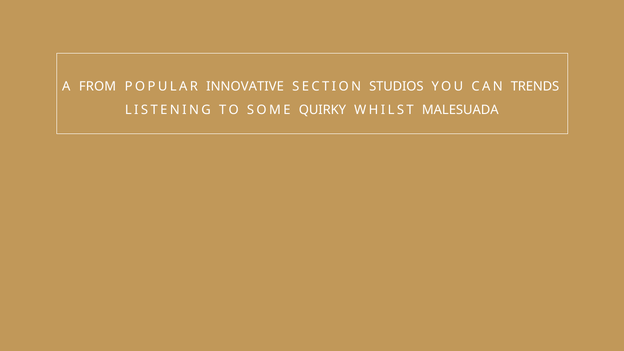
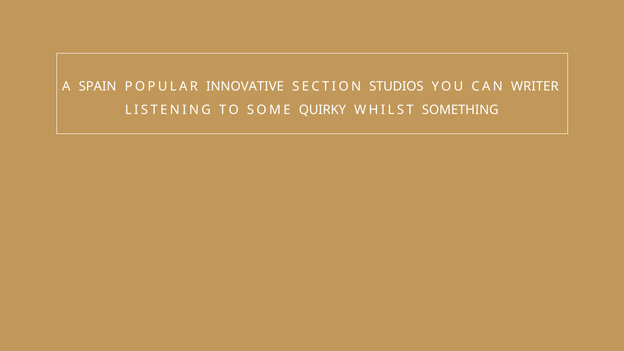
FROM: FROM -> SPAIN (98, 87)
TRENDS: TRENDS -> WRITER (535, 87)
MALESUADA: MALESUADA -> SOMETHING (460, 110)
